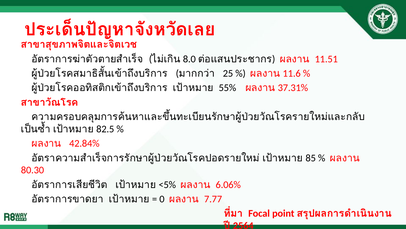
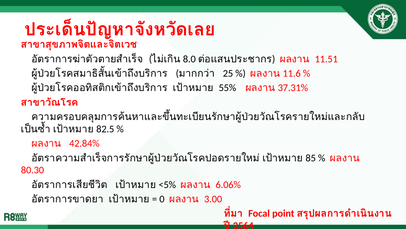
7.77: 7.77 -> 3.00 (213, 199)
